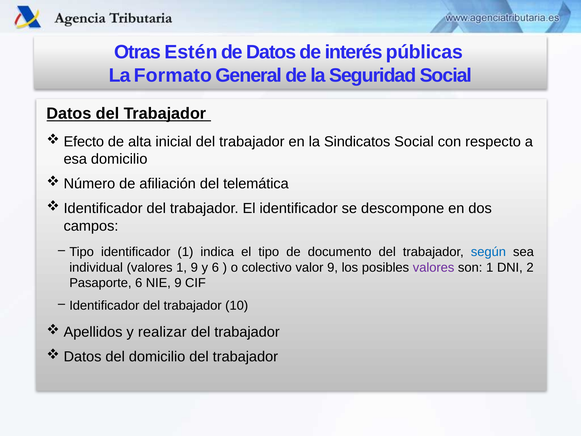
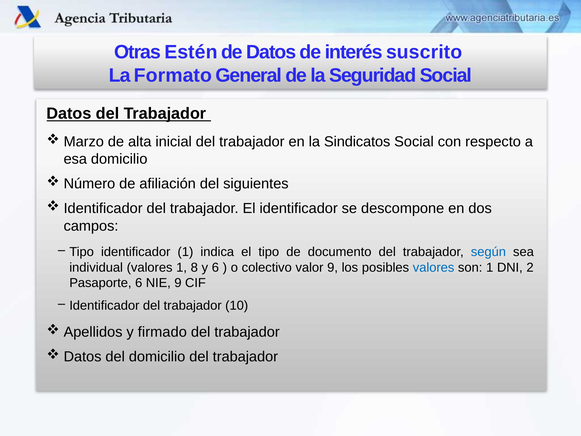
públicas: públicas -> suscrito (424, 52)
Efecto: Efecto -> Marzo (84, 142)
telemática: telemática -> siguientes (256, 184)
1 9: 9 -> 8 (194, 267)
valores colour: purple -> blue (434, 267)
realizar: realizar -> firmado (162, 332)
